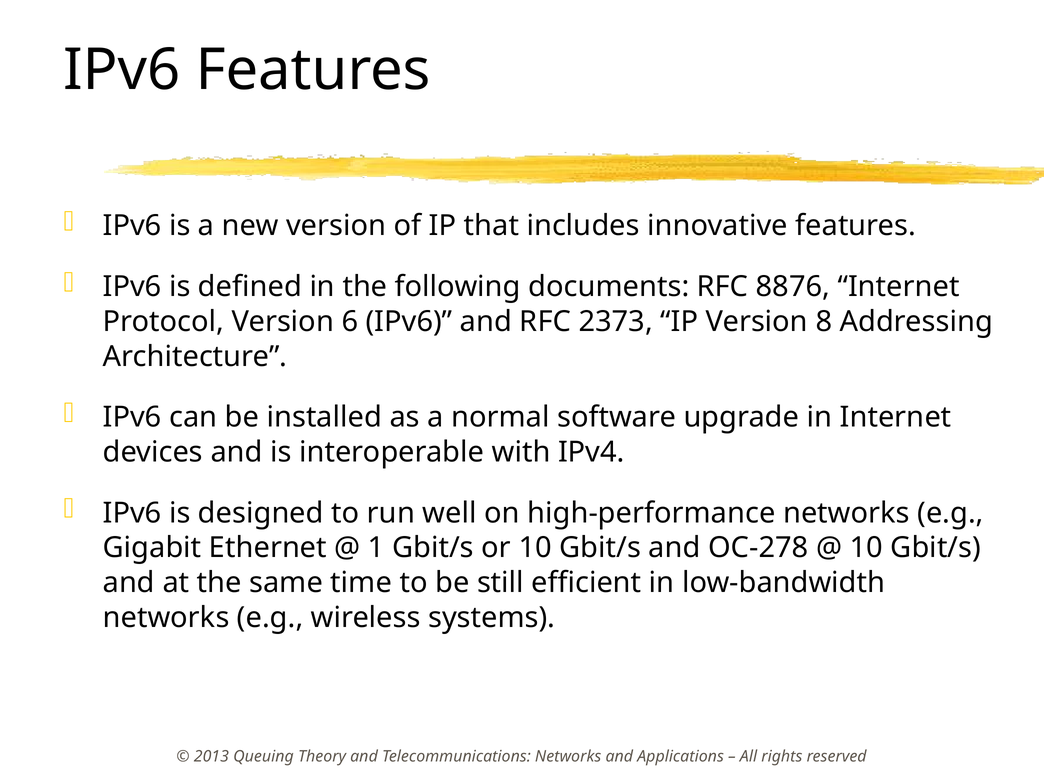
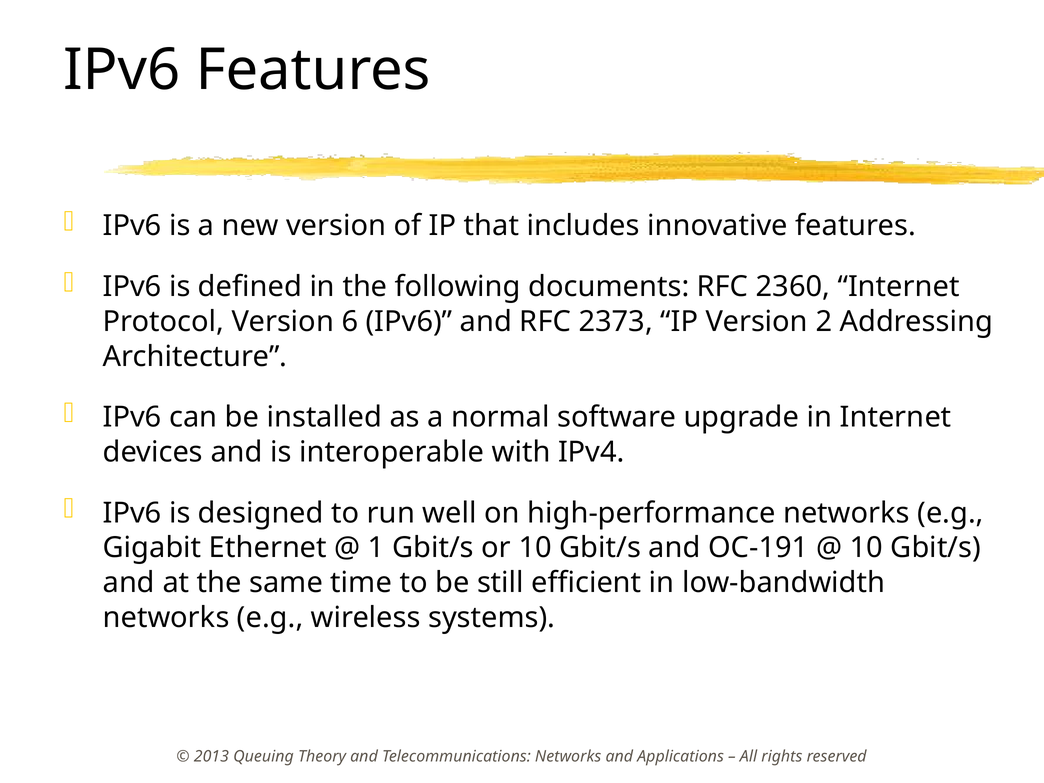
8876: 8876 -> 2360 (793, 287)
8: 8 -> 2 (824, 322)
OC-278: OC-278 -> OC-191 (758, 548)
